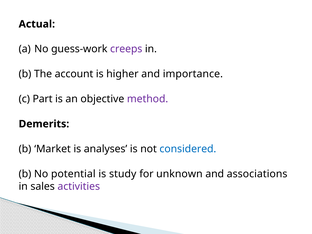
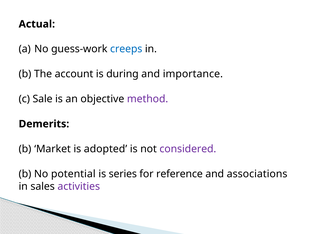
creeps colour: purple -> blue (126, 49)
higher: higher -> during (122, 74)
Part: Part -> Sale (43, 99)
analyses: analyses -> adopted (105, 149)
considered colour: blue -> purple (188, 149)
study: study -> series (123, 174)
unknown: unknown -> reference (179, 174)
